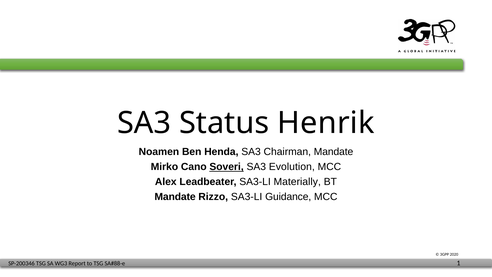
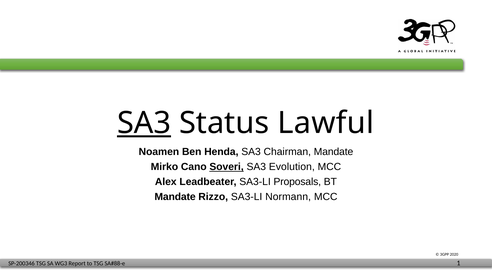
SA3 underline: none -> present (144, 123)
Henrik: Henrik -> Lawful (326, 123)
Materially: Materially -> Proposals (297, 182)
Guidance: Guidance -> Normann (288, 197)
